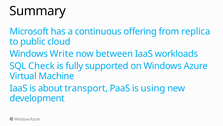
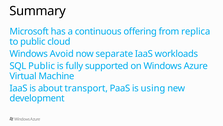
Write: Write -> Avoid (62, 54)
between: between -> separate (114, 54)
SQL Check: Check -> Public (42, 66)
